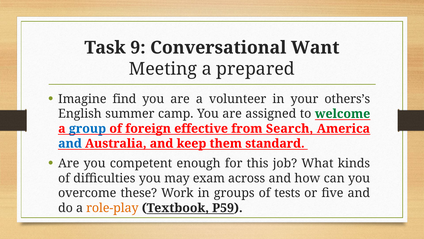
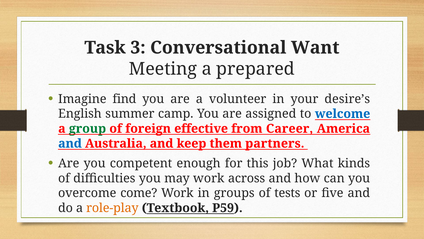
9: 9 -> 3 (138, 48)
others’s: others’s -> desire’s (347, 99)
welcome colour: green -> blue (343, 114)
group colour: blue -> green (87, 128)
Search: Search -> Career (290, 128)
standard: standard -> partners (275, 143)
may exam: exam -> work (209, 178)
these: these -> come (139, 193)
